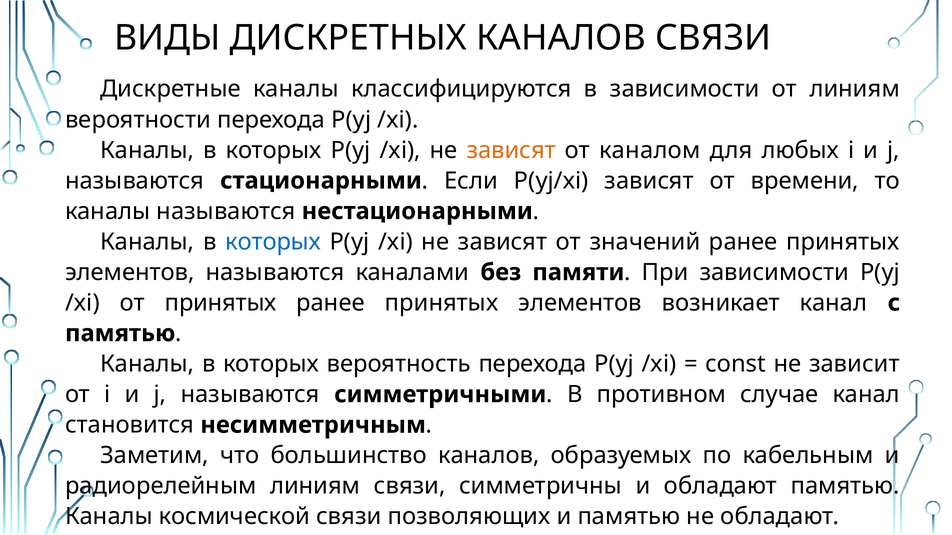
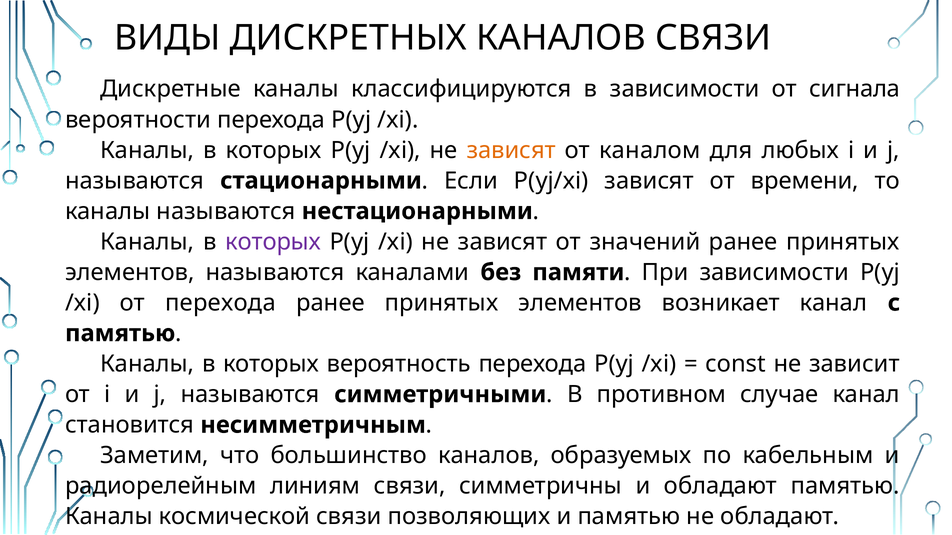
от линиям: линиям -> сигнала (855, 89)
которых colour: blue -> purple (273, 242)
от принятых: принятых -> перехода (220, 303)
